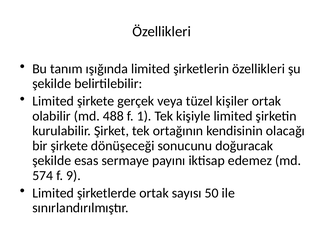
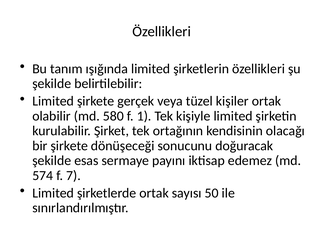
488: 488 -> 580 (113, 116)
9: 9 -> 7 (73, 176)
